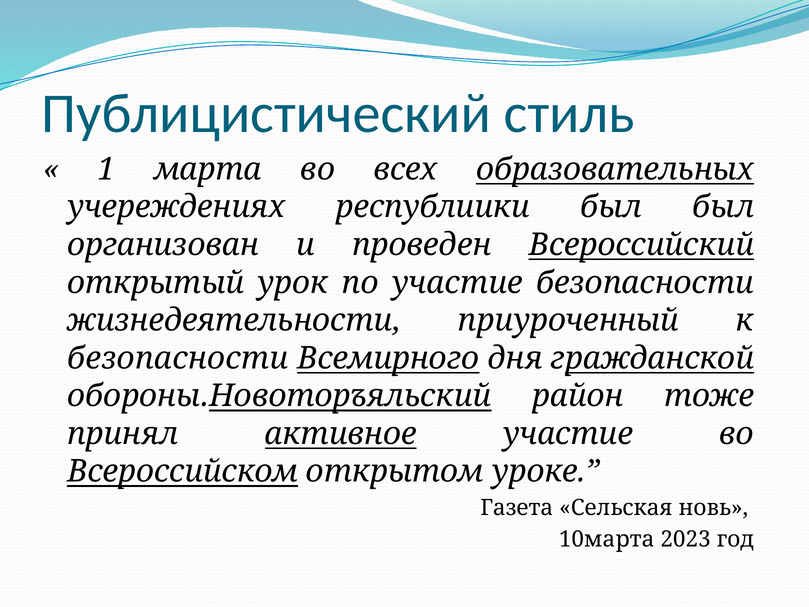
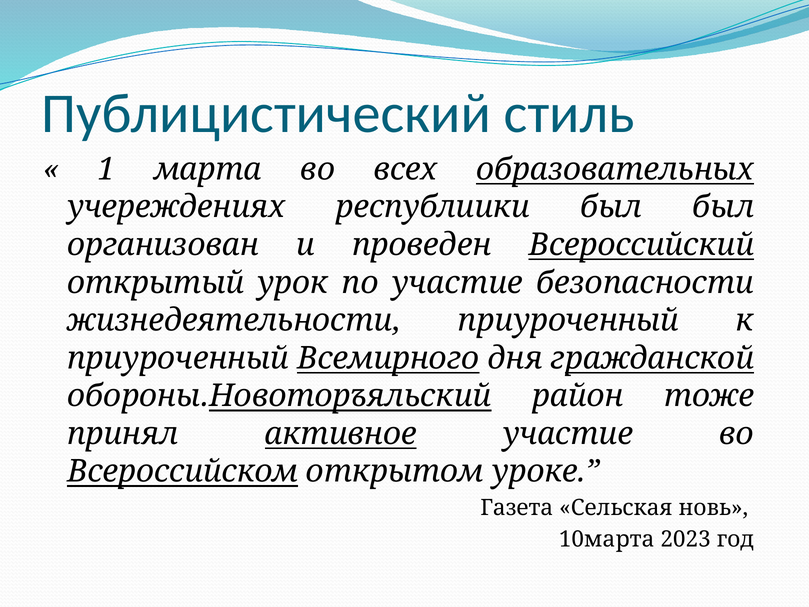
безопасности: безопасности -> приуроченный (178, 358)
